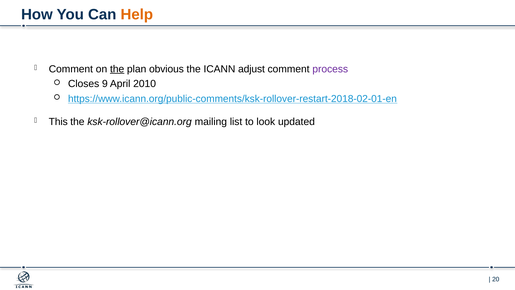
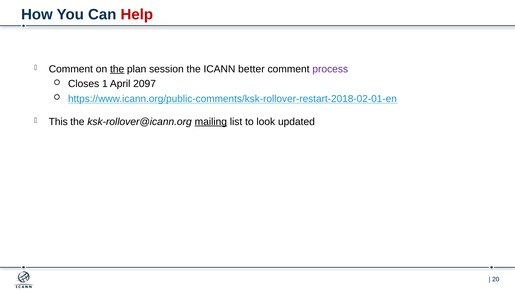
Help colour: orange -> red (137, 15)
obvious: obvious -> session (166, 69)
adjust: adjust -> better (251, 69)
9: 9 -> 1 (105, 84)
2010: 2010 -> 2097 (145, 84)
mailing underline: none -> present (211, 122)
